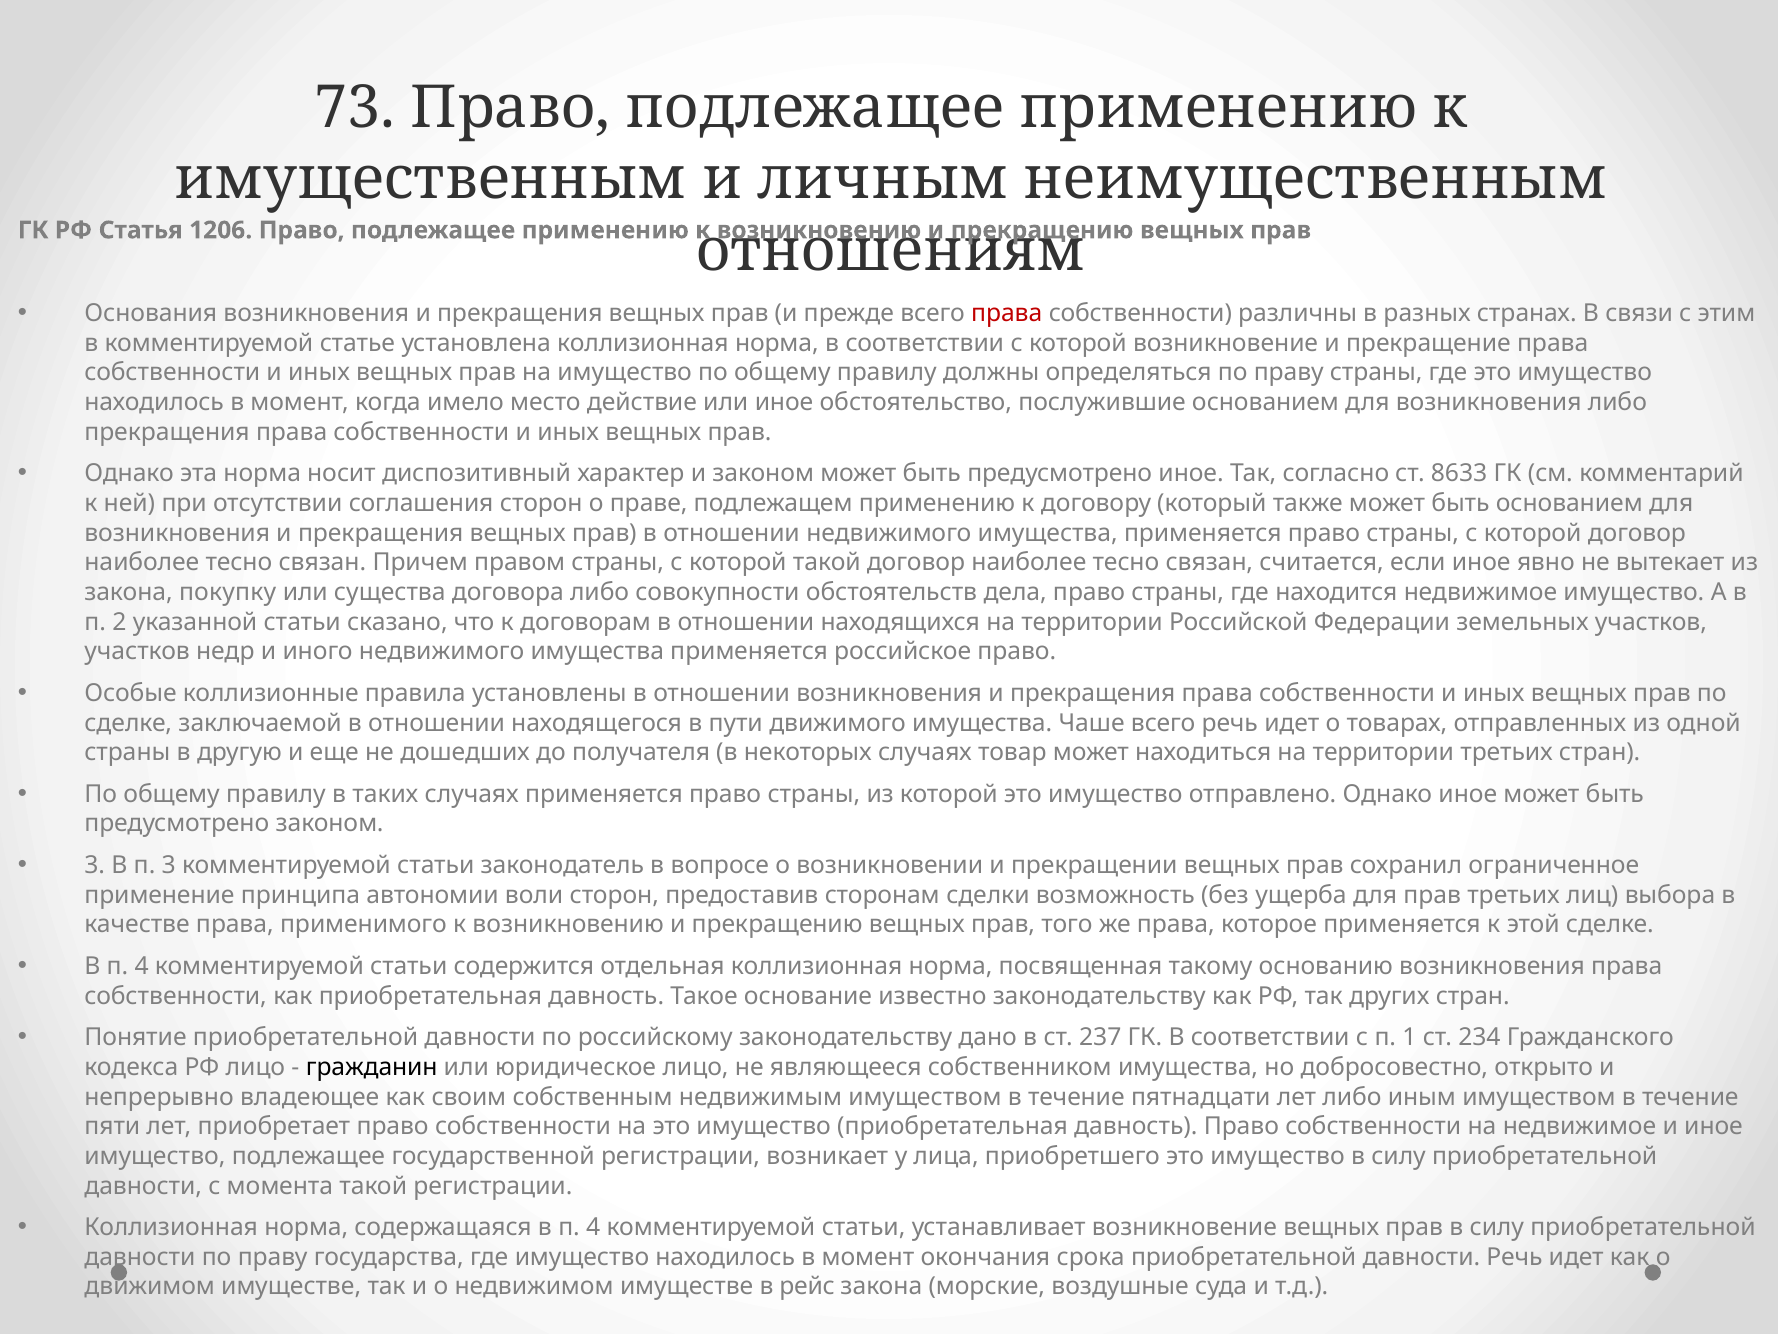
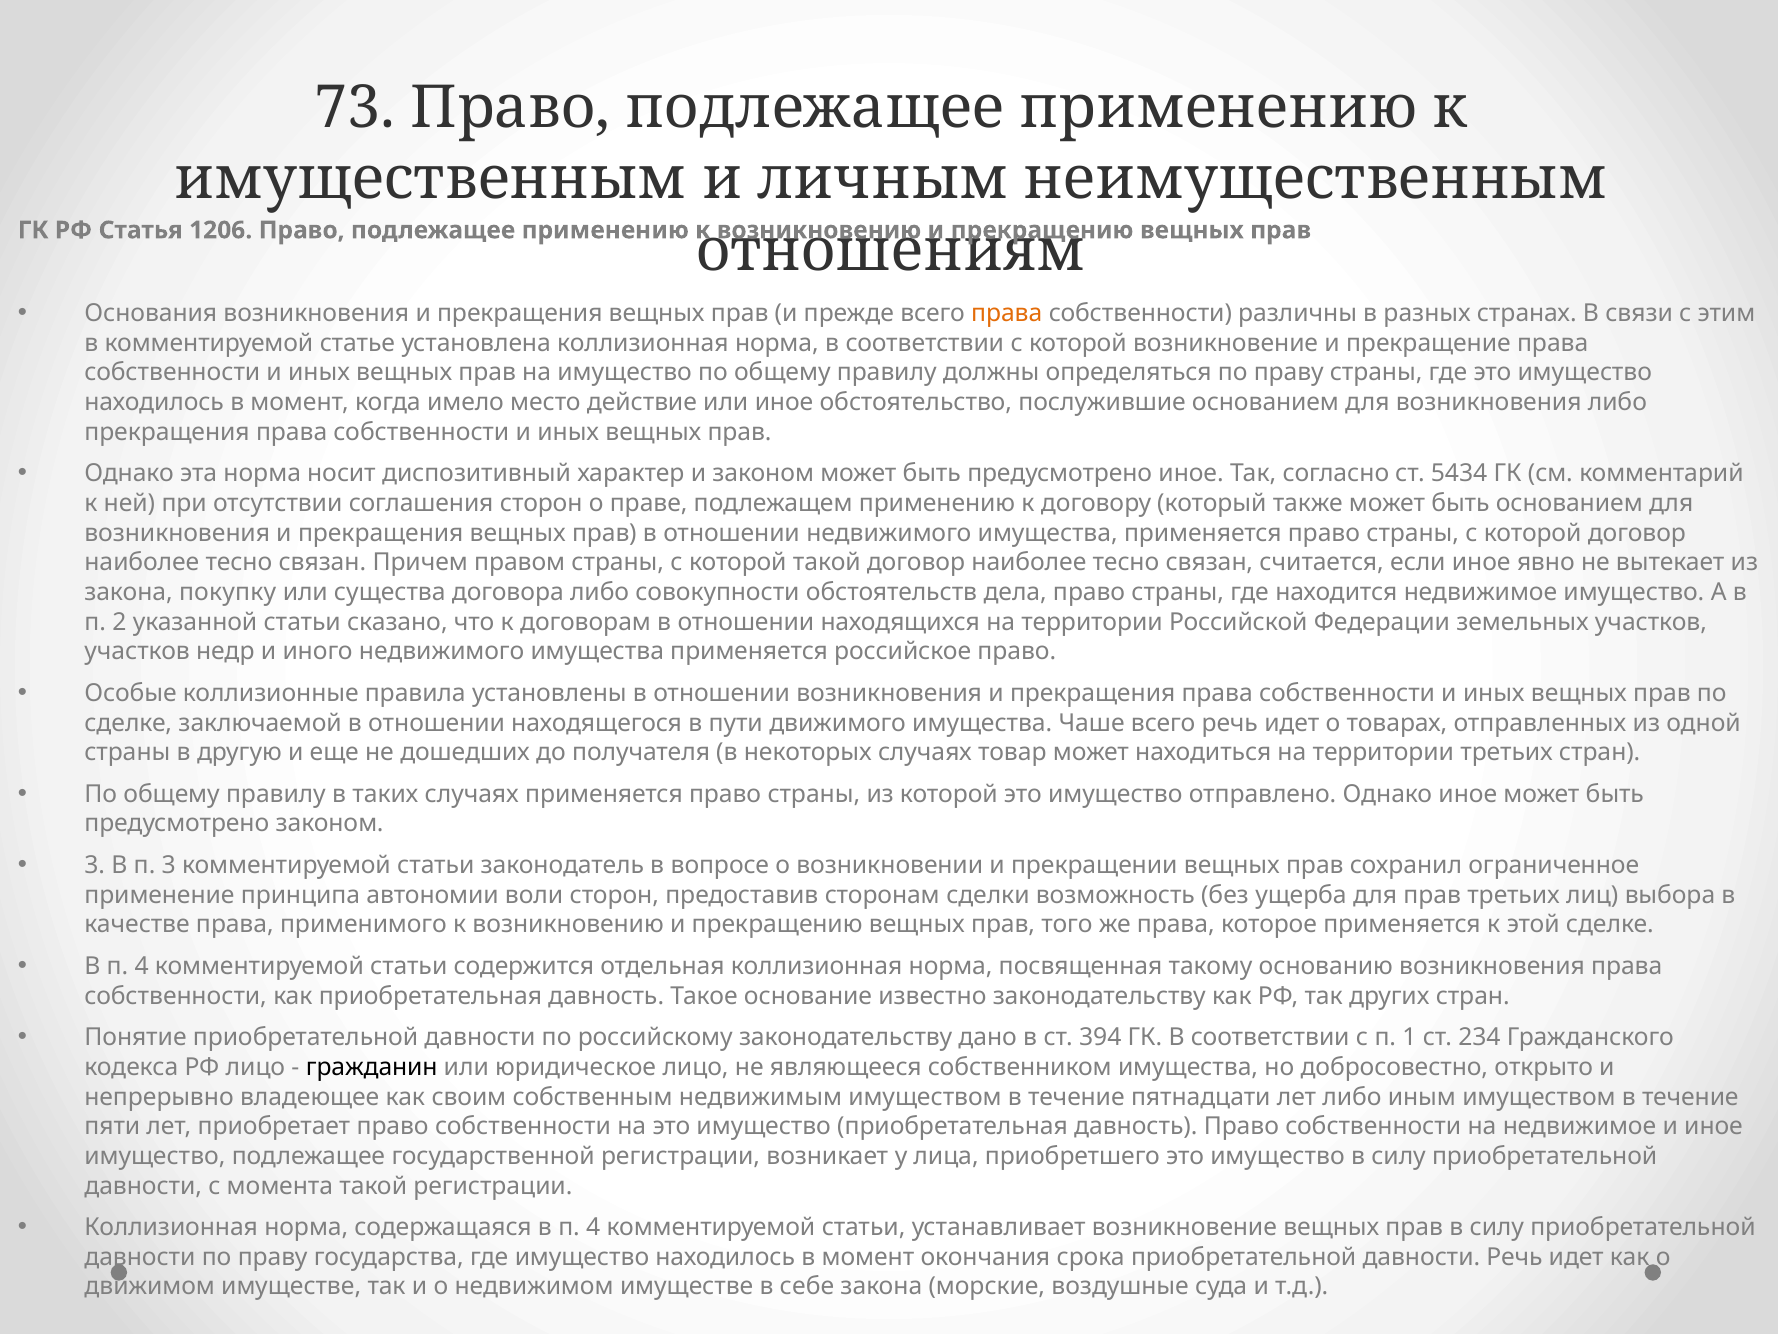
права colour: red -> orange (1007, 313)
8633: 8633 -> 5434 (1459, 473)
237: 237 -> 394 (1100, 1037)
рейс: рейс -> себе (807, 1286)
